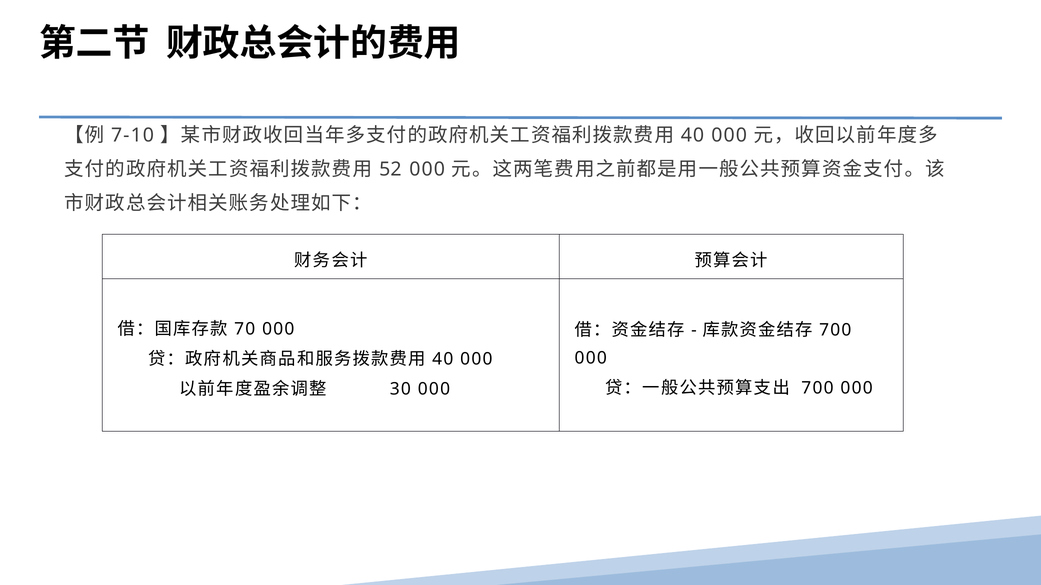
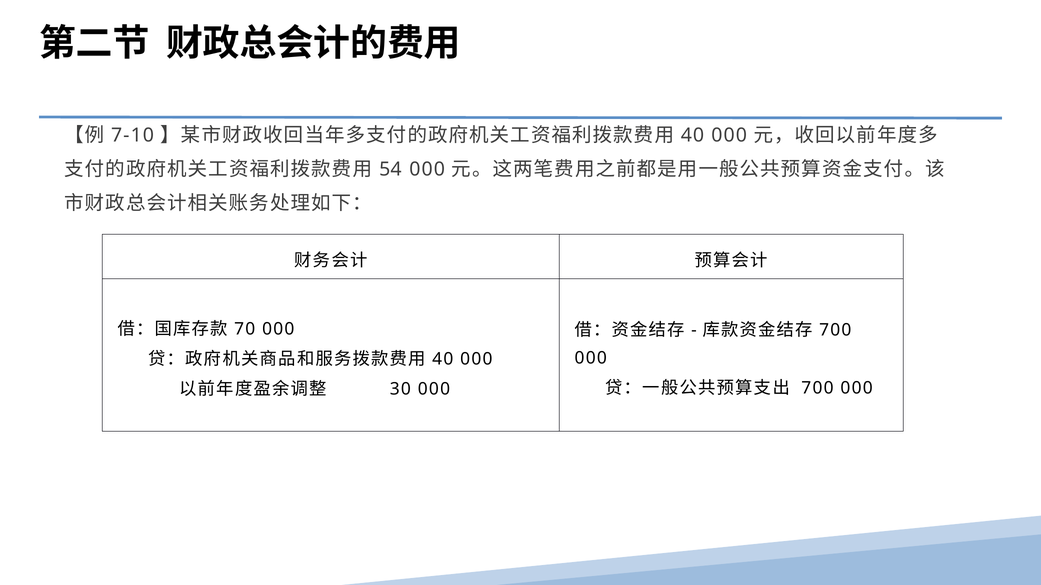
52: 52 -> 54 (390, 169)
